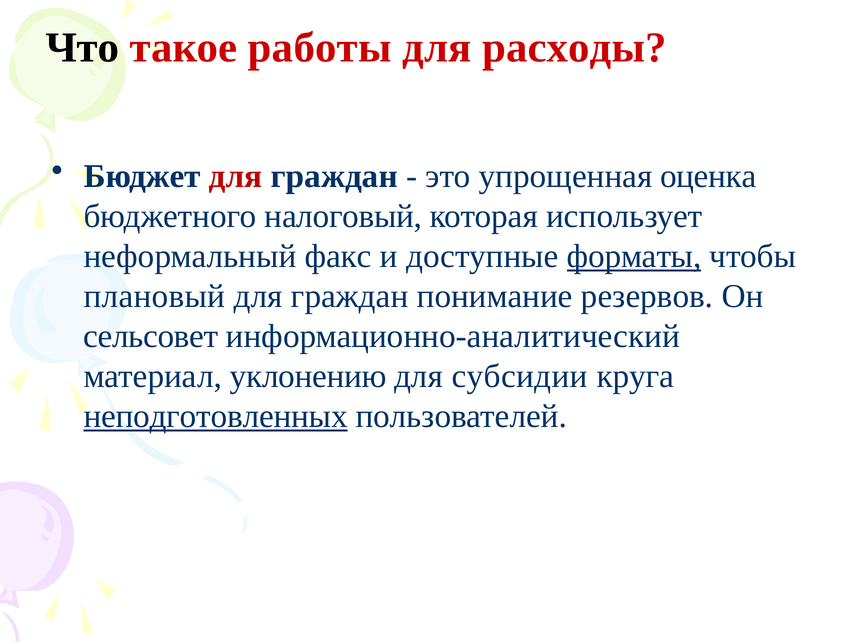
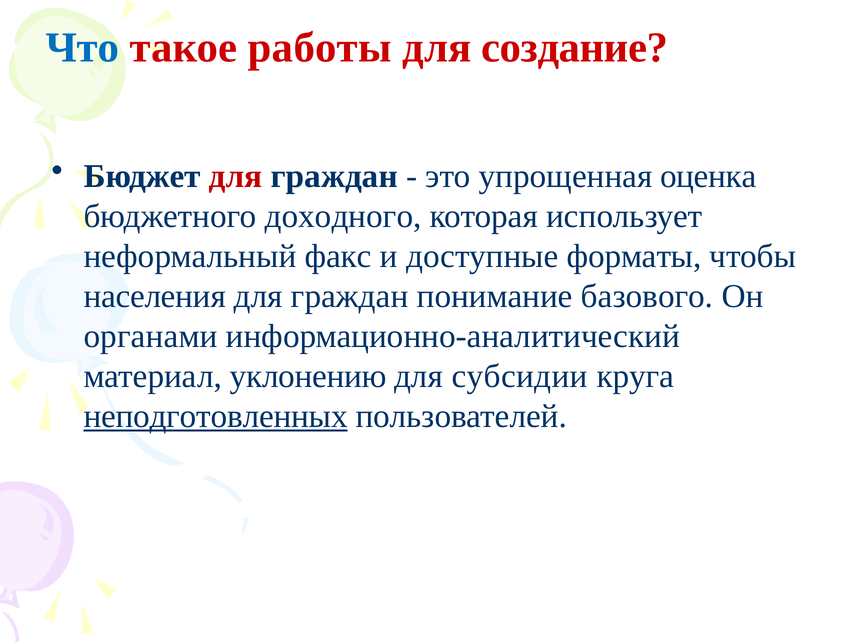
Что colour: black -> blue (82, 48)
расходы: расходы -> создание (575, 48)
налоговый: налоговый -> доходного (343, 217)
форматы underline: present -> none (634, 257)
плановый: плановый -> населения (155, 297)
резервов: резервов -> базового (647, 297)
сельсовет: сельсовет -> органами (151, 337)
